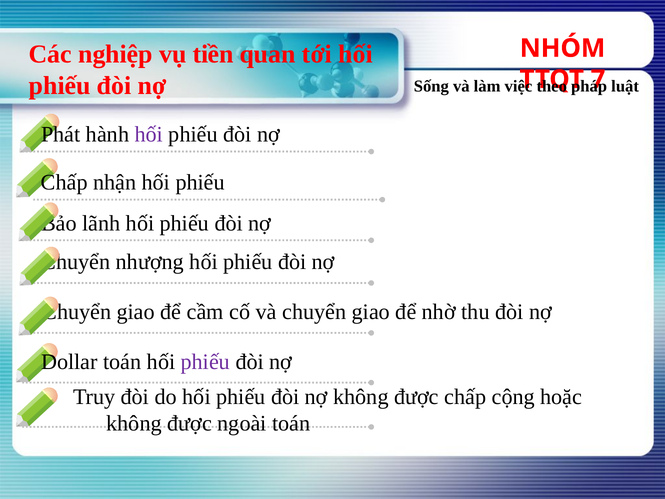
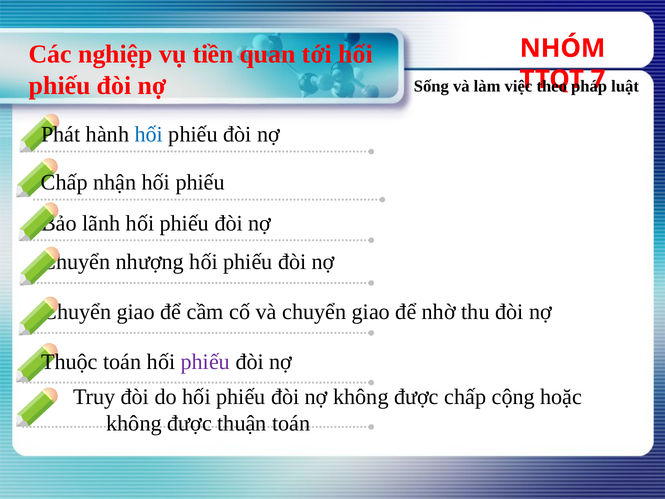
hối colour: purple -> blue (149, 134)
Dollar: Dollar -> Thuộc (69, 362)
ngoài: ngoài -> thuận (242, 423)
